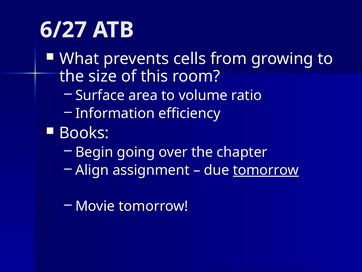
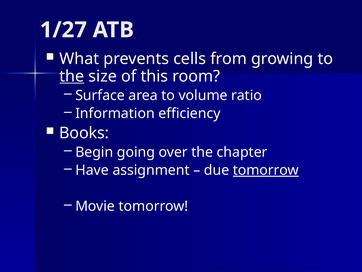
6/27: 6/27 -> 1/27 (63, 30)
the underline: none -> present (72, 76)
Align: Align -> Have (92, 170)
